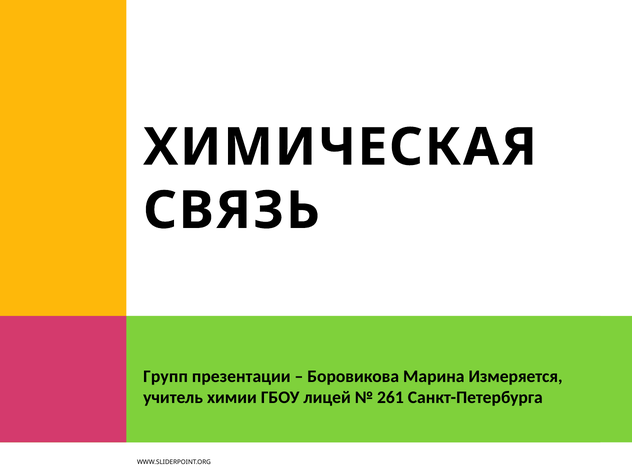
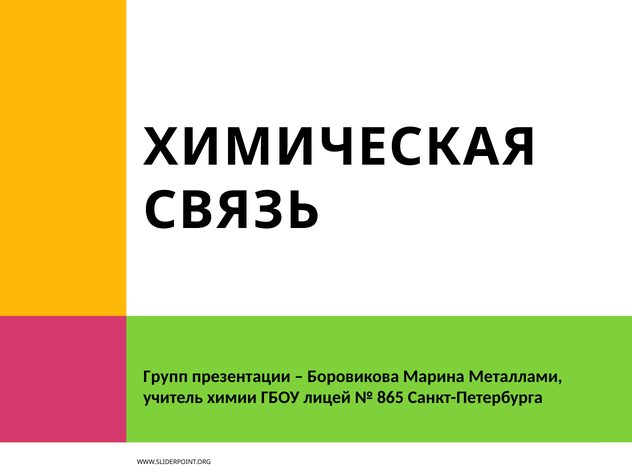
Измеряется: Измеряется -> Металлами (516, 376)
261: 261 -> 865 (390, 397)
